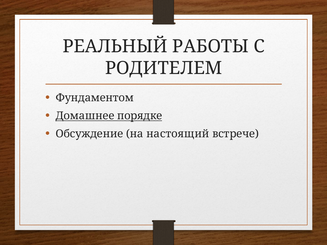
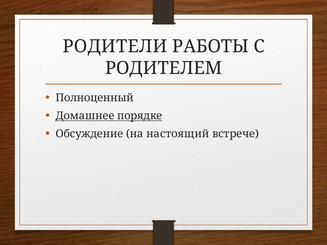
РЕАЛЬНЫЙ: РЕАЛЬНЫЙ -> РОДИТЕЛИ (115, 47)
Фундаментом: Фундаментом -> Полноценный (95, 98)
